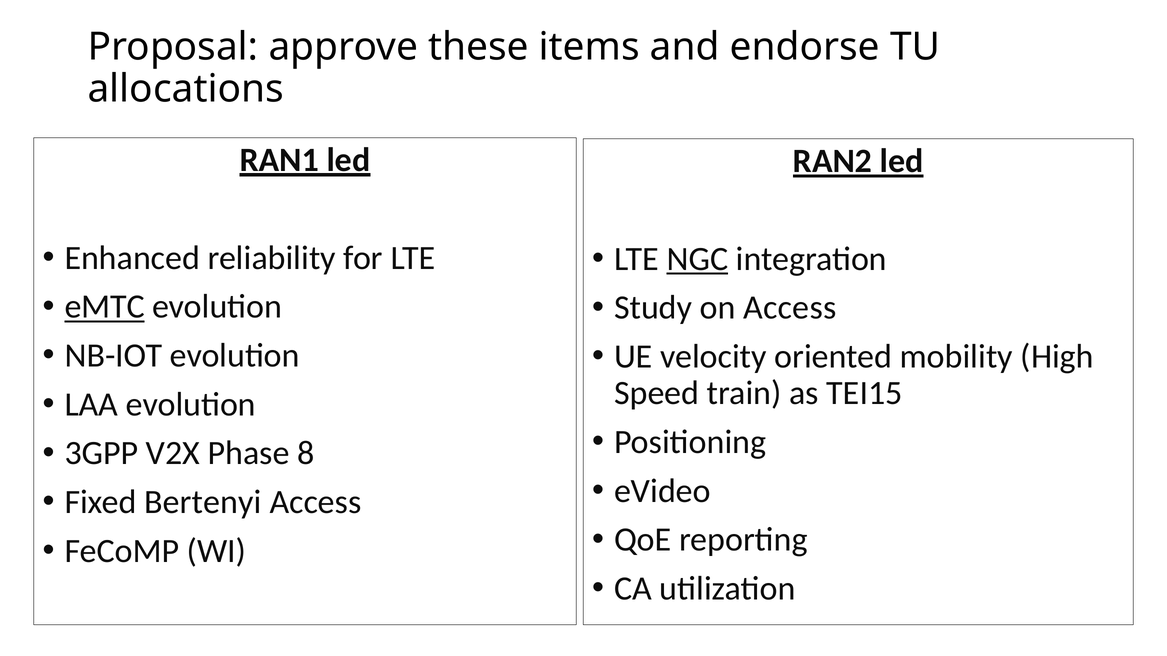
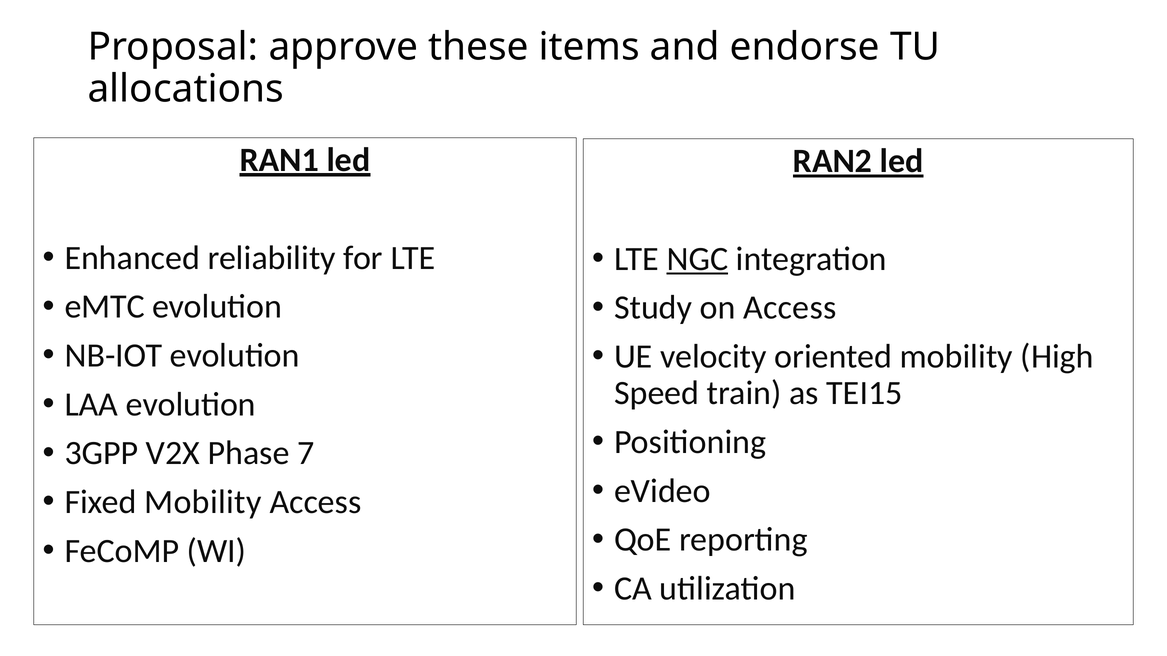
eMTC underline: present -> none (105, 307)
8: 8 -> 7 (306, 453)
Fixed Bertenyi: Bertenyi -> Mobility (203, 502)
